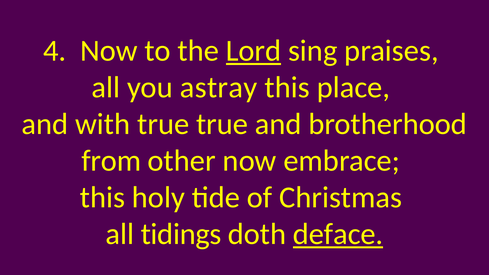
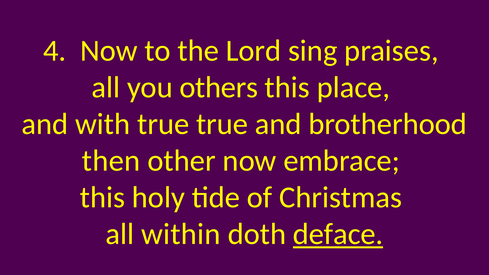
Lord underline: present -> none (254, 51)
astray: astray -> others (219, 87)
from: from -> then (111, 161)
tidings: tidings -> within (181, 234)
